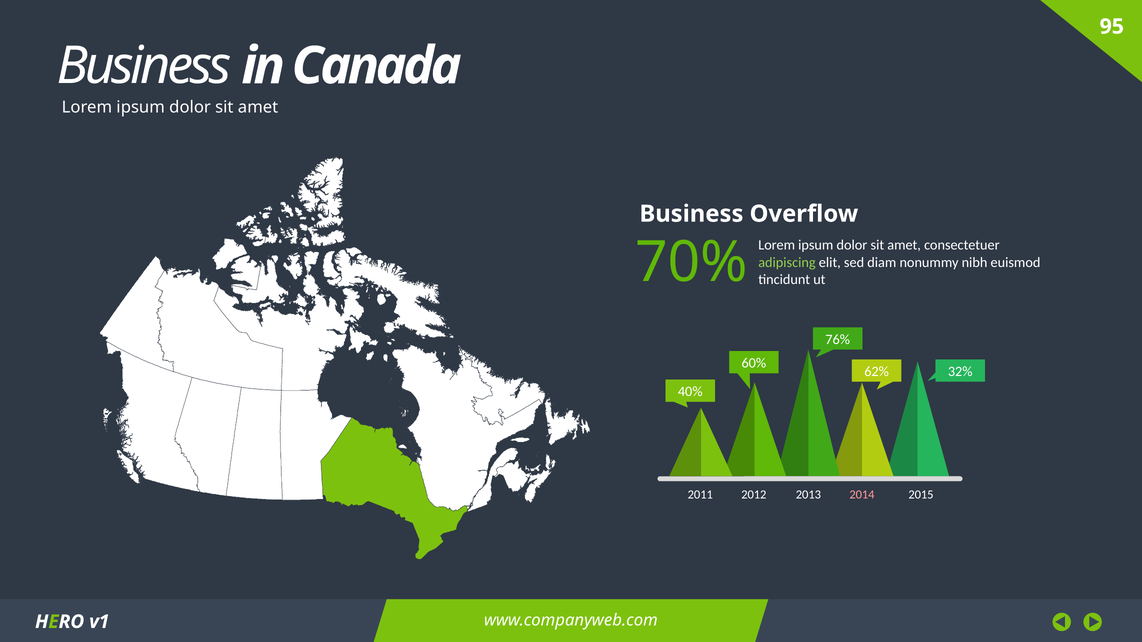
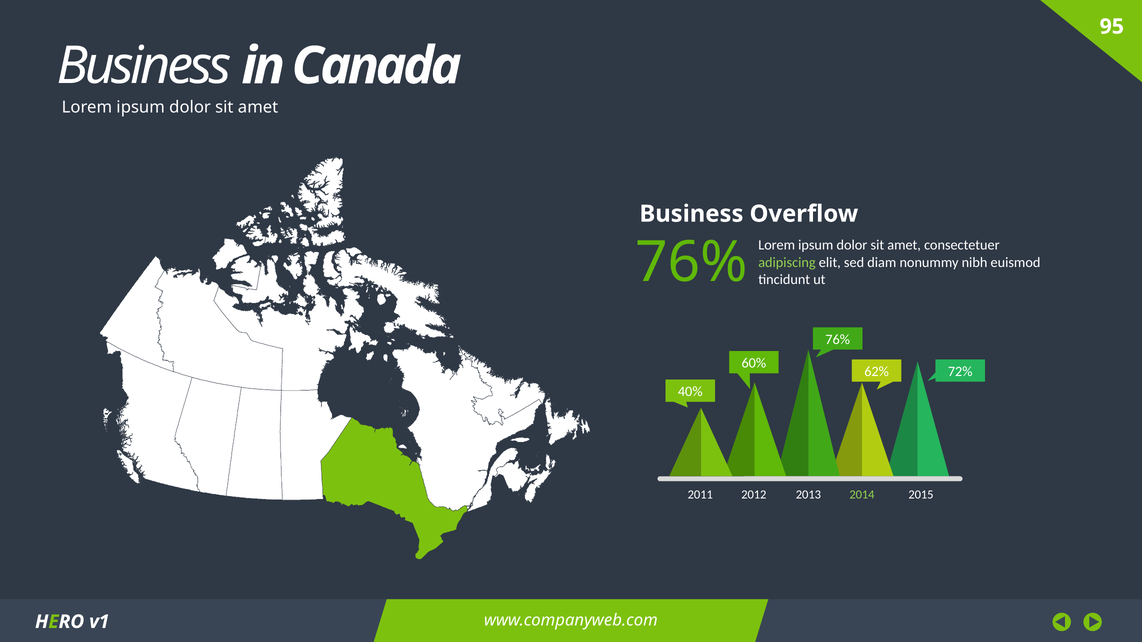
70%: 70% -> 76% (691, 263)
32%: 32% -> 72% (960, 372)
2014 colour: pink -> light green (862, 495)
